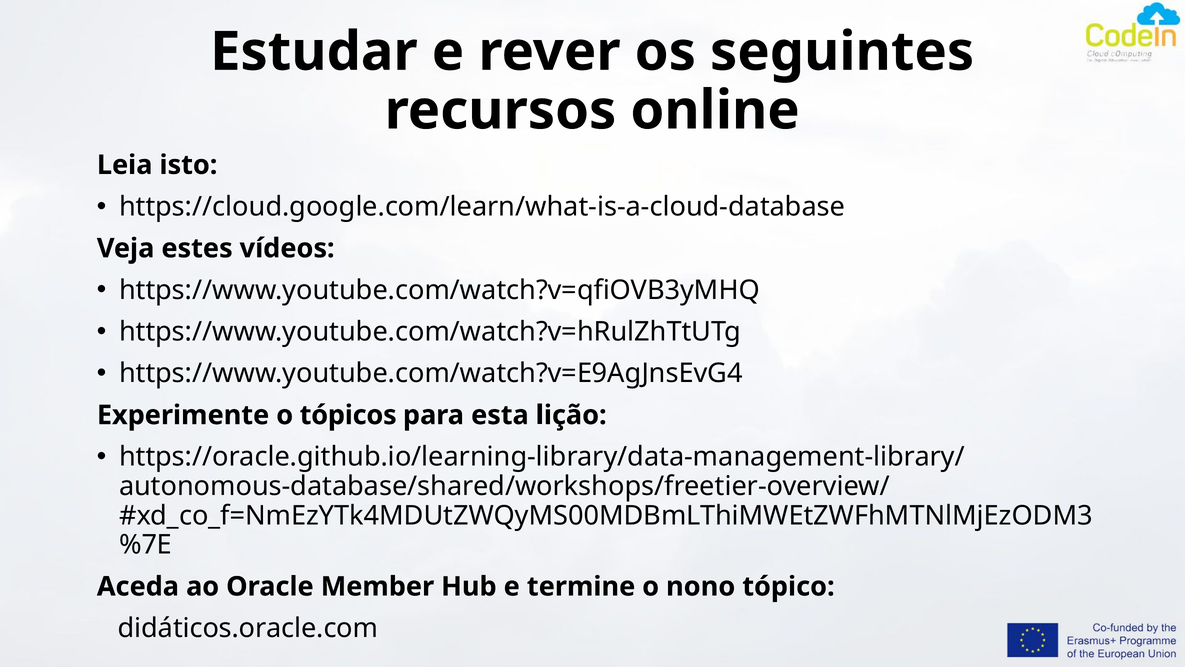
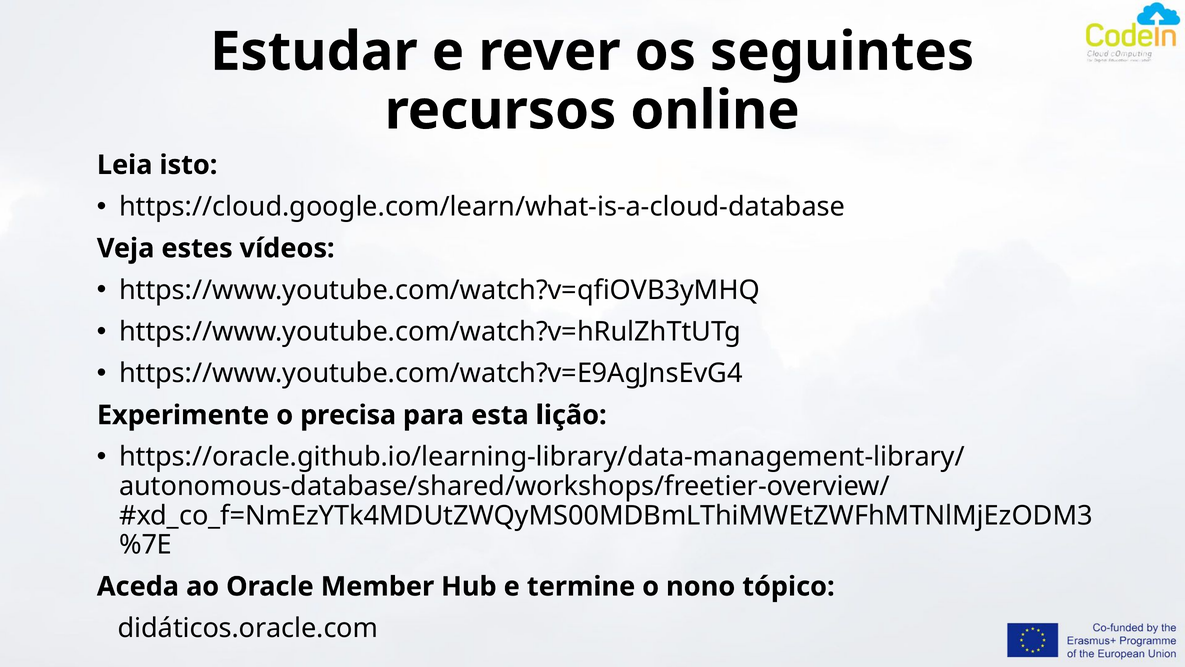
tópicos: tópicos -> precisa (348, 415)
